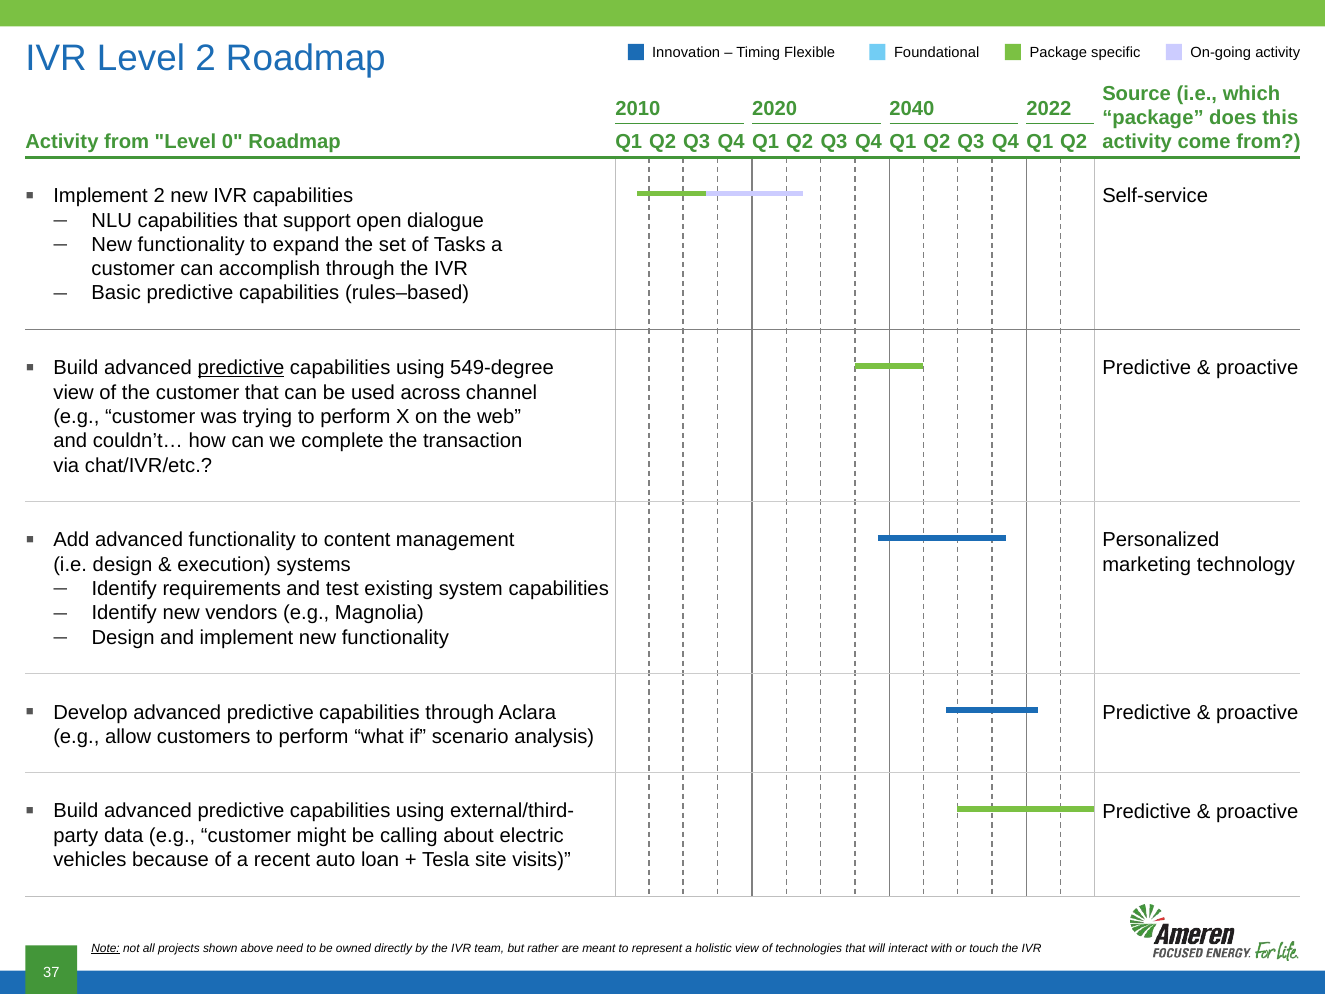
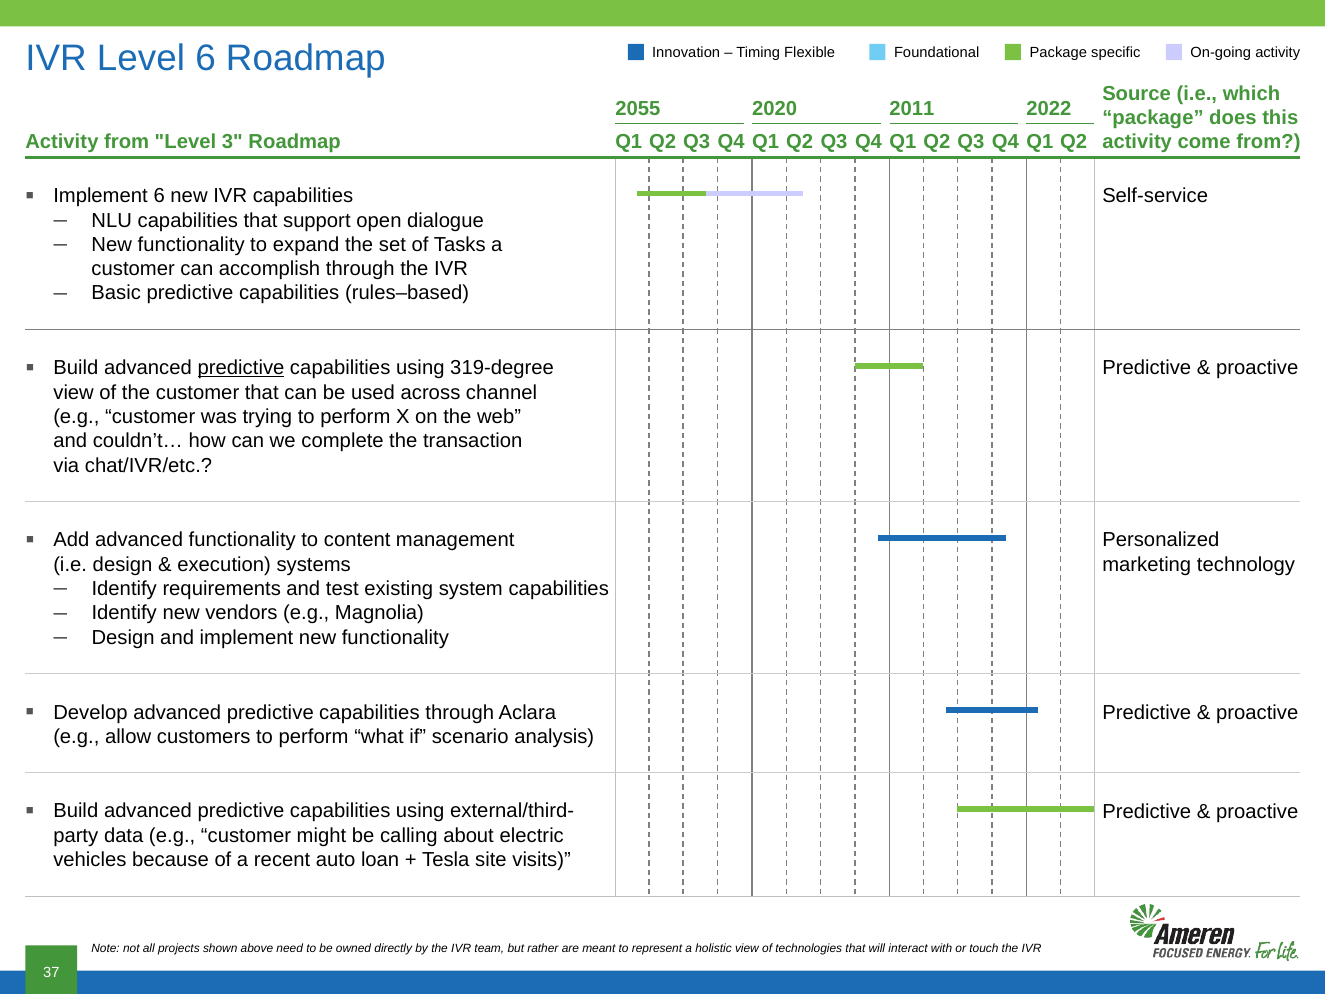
Level 2: 2 -> 6 (206, 59)
2010: 2010 -> 2055 (638, 108)
2040: 2040 -> 2011 (912, 108)
0: 0 -> 3 (232, 142)
Implement 2: 2 -> 6 (159, 196)
549-degree: 549-degree -> 319-degree (502, 368)
Note underline: present -> none (106, 948)
